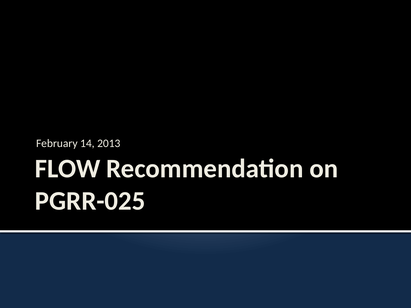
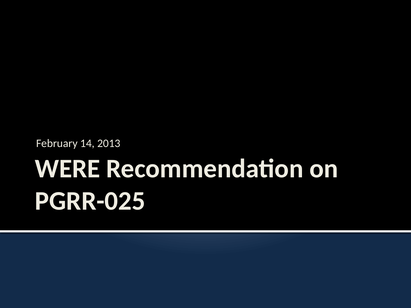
FLOW: FLOW -> WERE (68, 169)
